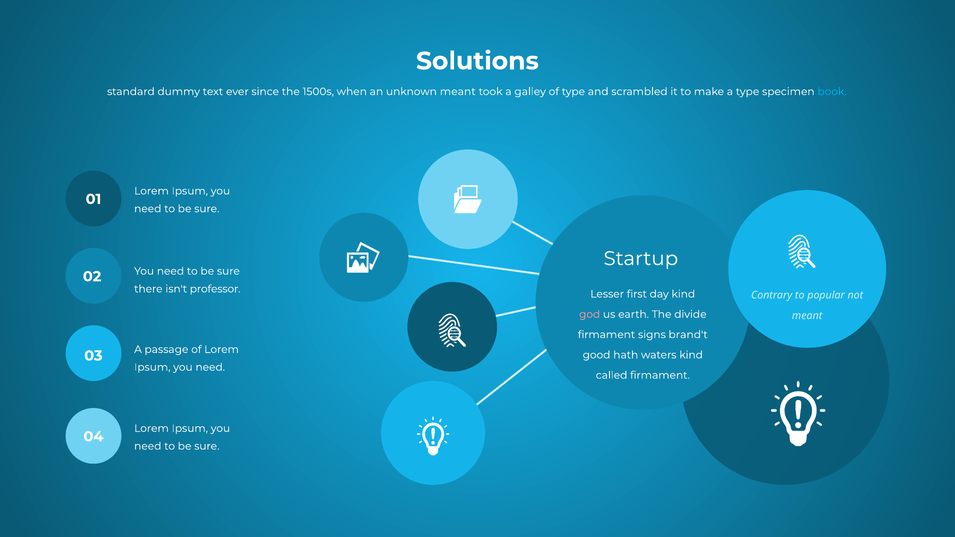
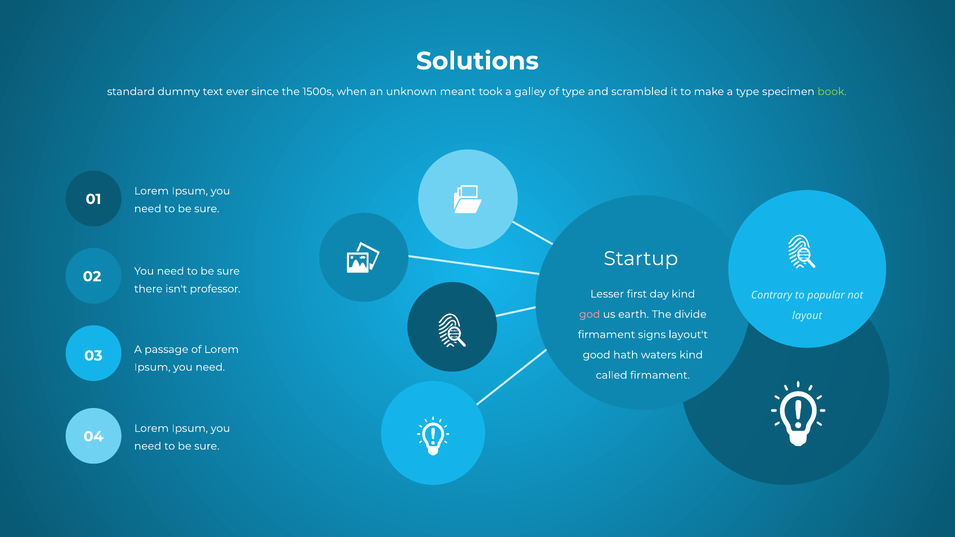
book colour: light blue -> light green (832, 92)
meant: meant -> layout (807, 316)
brand't: brand't -> layout't (688, 335)
